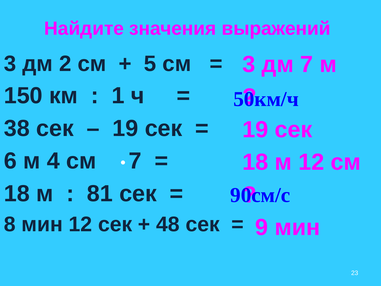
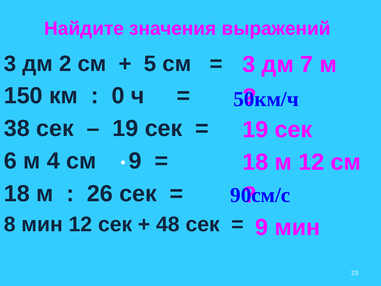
1: 1 -> 0 (118, 96)
см 7: 7 -> 9 (135, 161)
81: 81 -> 26 (100, 193)
